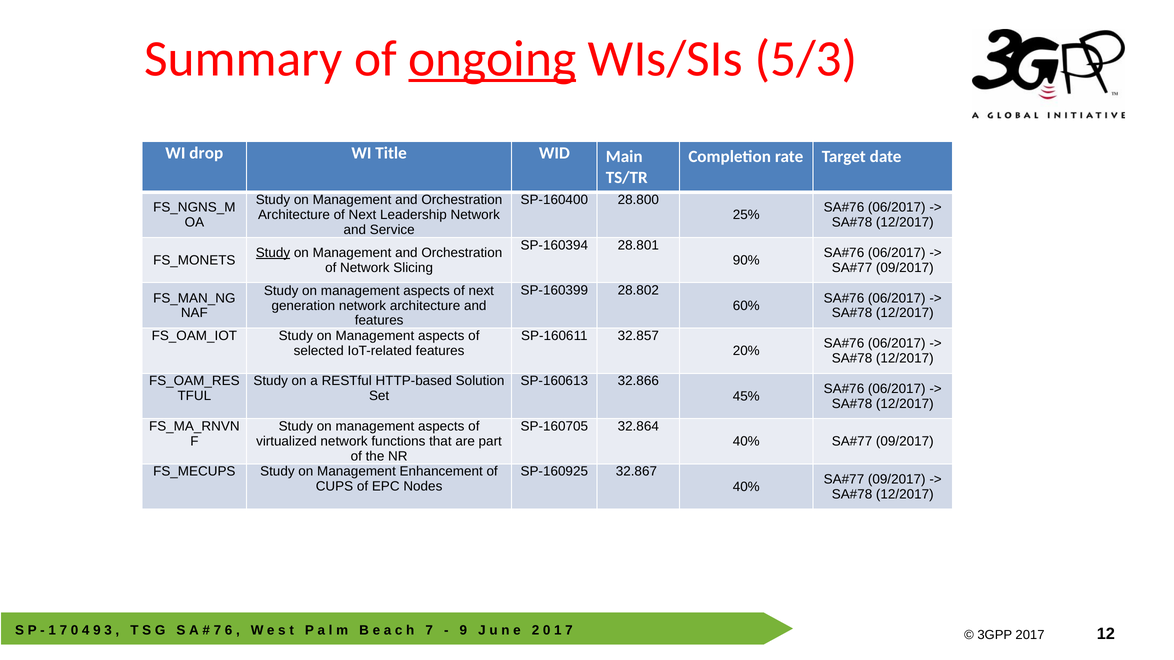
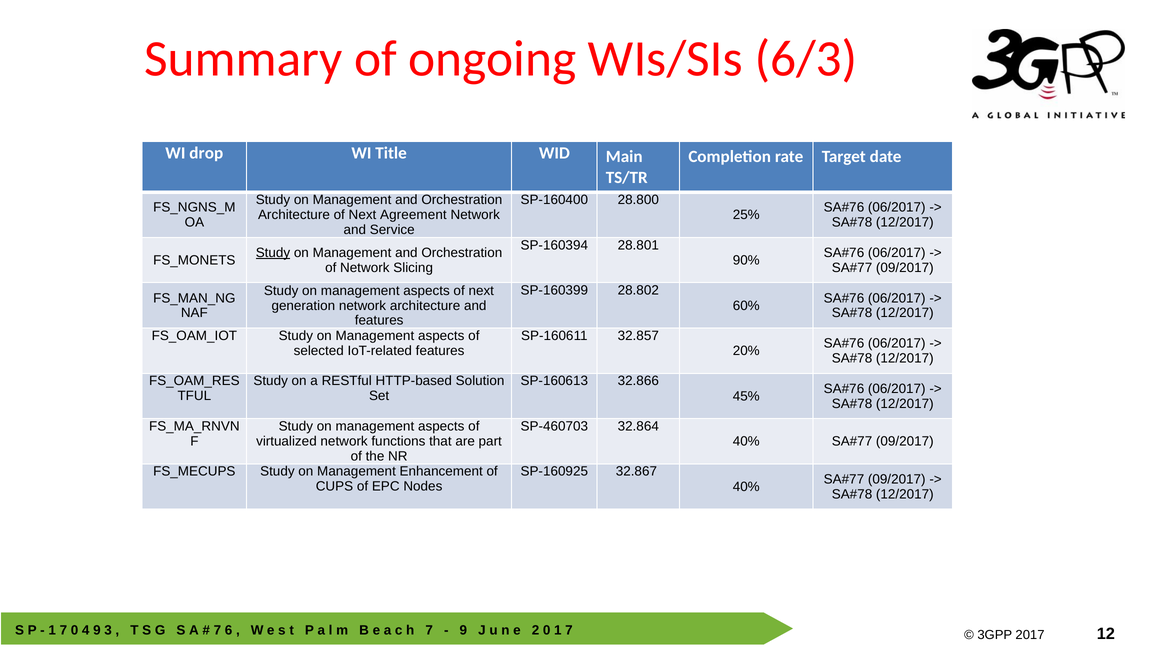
ongoing underline: present -> none (492, 59)
5/3: 5/3 -> 6/3 (806, 59)
Leadership: Leadership -> Agreement (413, 215)
SP-160705: SP-160705 -> SP-460703 (554, 427)
